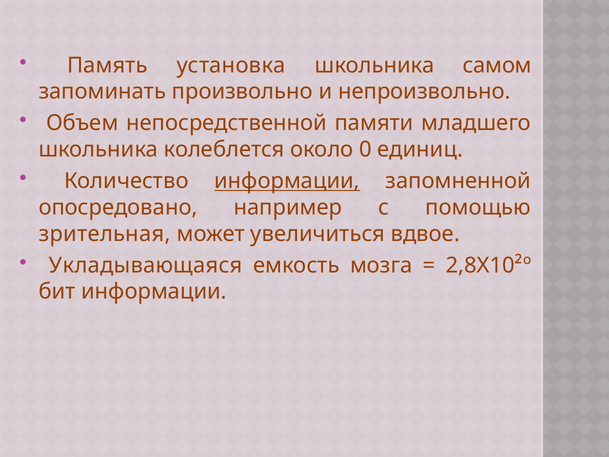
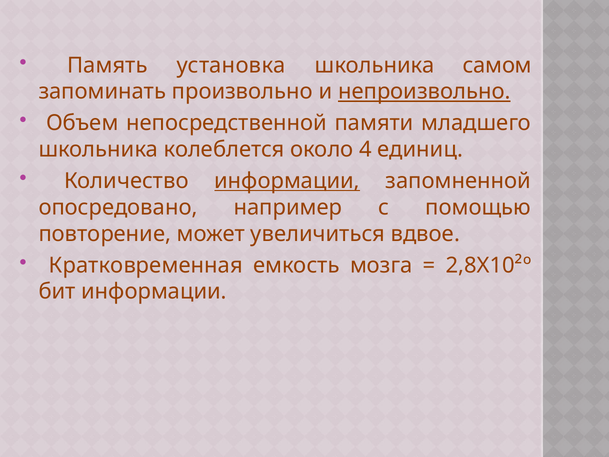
непроизвольно underline: none -> present (424, 92)
0: 0 -> 4 (365, 150)
зрительная: зрительная -> повторение (105, 234)
Укладывающаяся: Укладывающаяся -> Кратковременная (146, 265)
